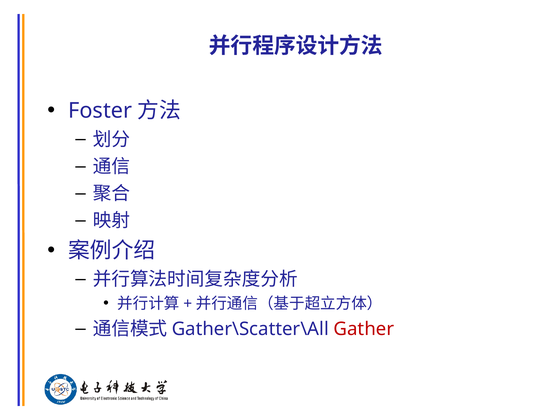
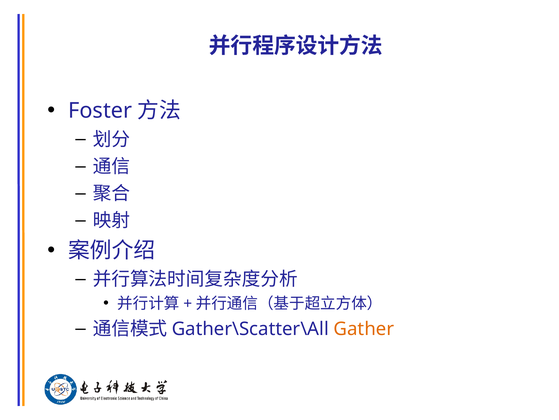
Gather colour: red -> orange (364, 328)
